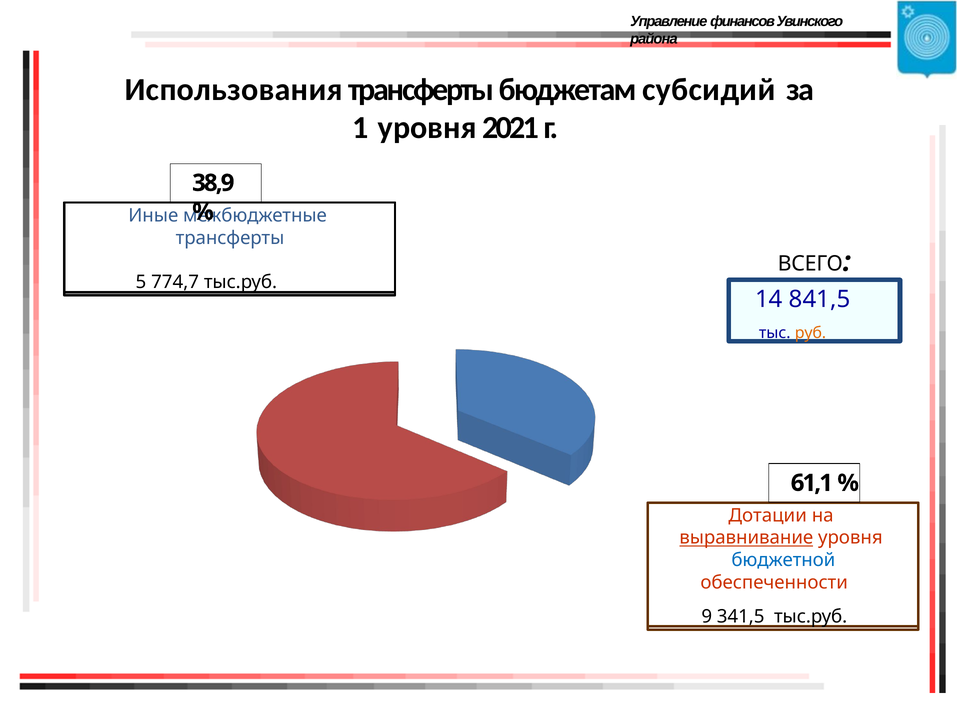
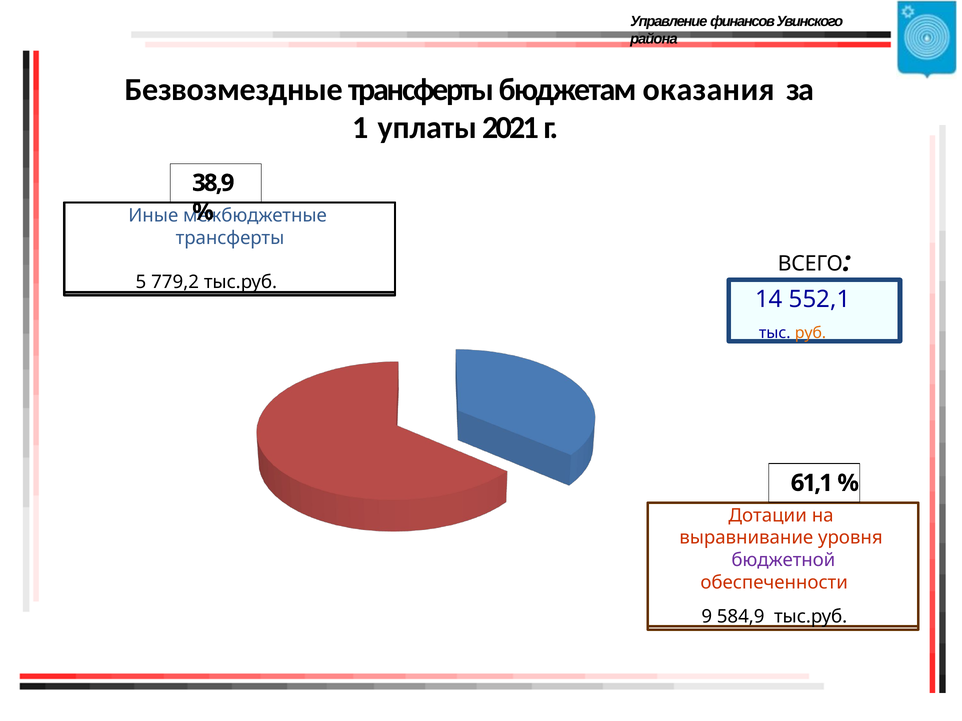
Использования: Использования -> Безвозмездные (234, 90)
субсидий: субсидий -> оказания (709, 90)
1 уровня: уровня -> уплаты (427, 128)
774,7: 774,7 -> 779,2 (175, 282)
841,5: 841,5 -> 552,1 (820, 300)
выравнивание underline: present -> none (746, 538)
бюджетной colour: blue -> purple (783, 561)
341,5: 341,5 -> 584,9 (741, 617)
